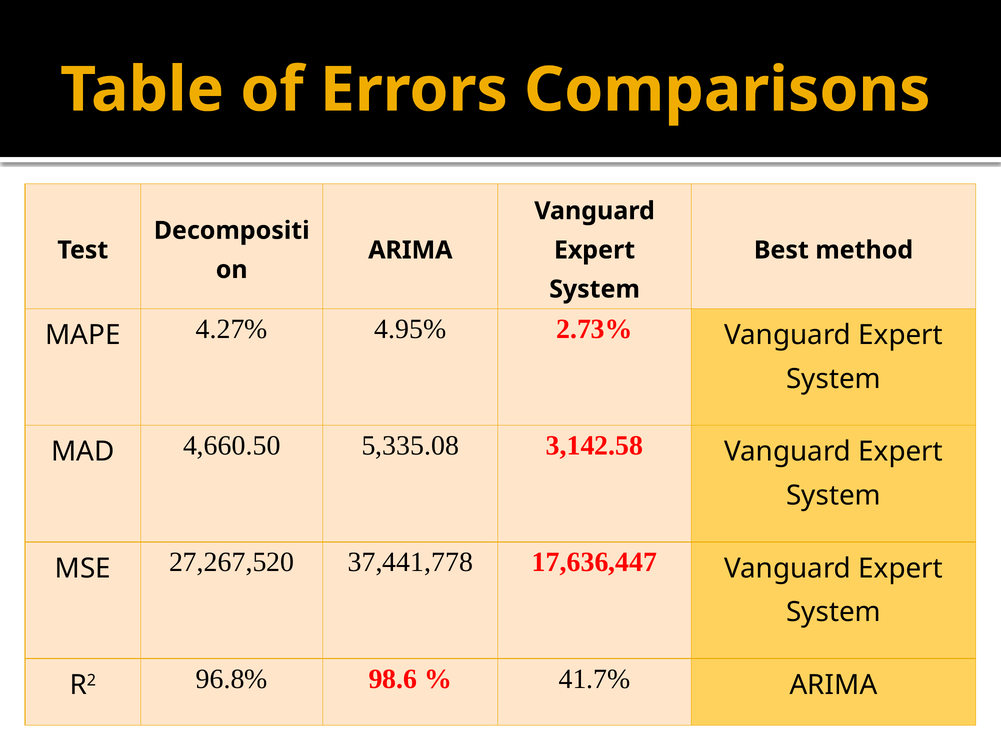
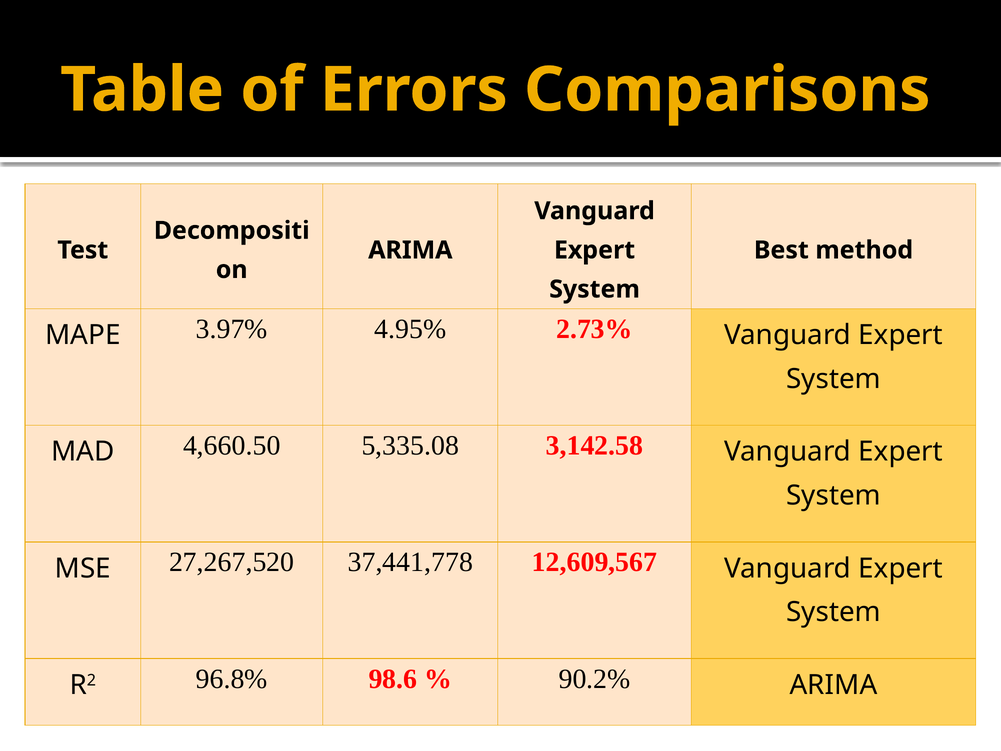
4.27%: 4.27% -> 3.97% (232, 329)
17,636,447: 17,636,447 -> 12,609,567 (595, 562)
41.7%: 41.7% -> 90.2% (595, 679)
